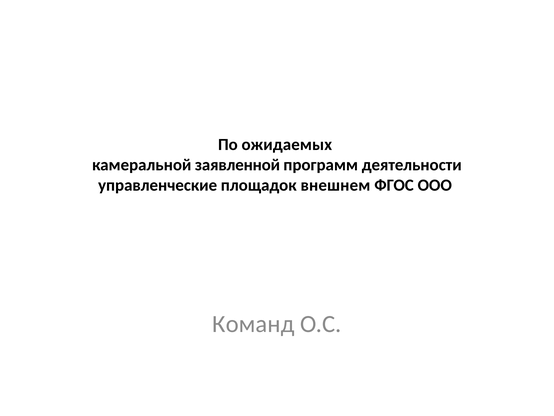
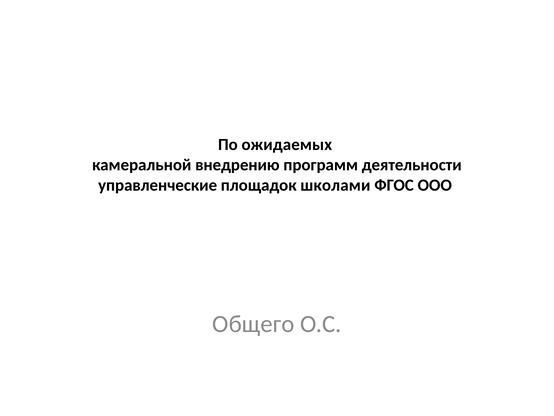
заявленной: заявленной -> внедрению (237, 165)
внешнем: внешнем -> школами (335, 185)
Команд: Команд -> Общего (253, 324)
